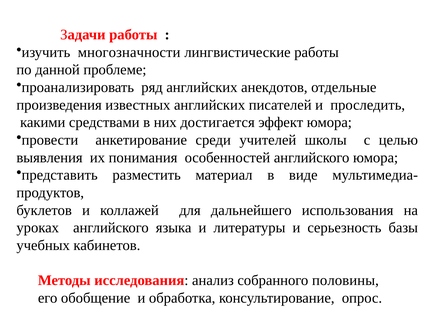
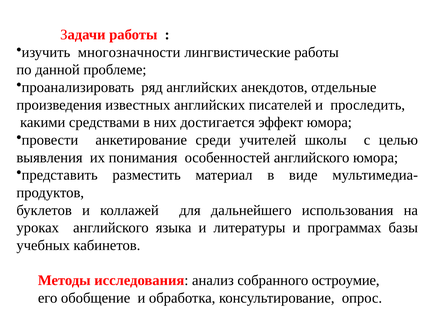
серьезность: серьезность -> программах (344, 227)
половины: половины -> остроумие (346, 280)
